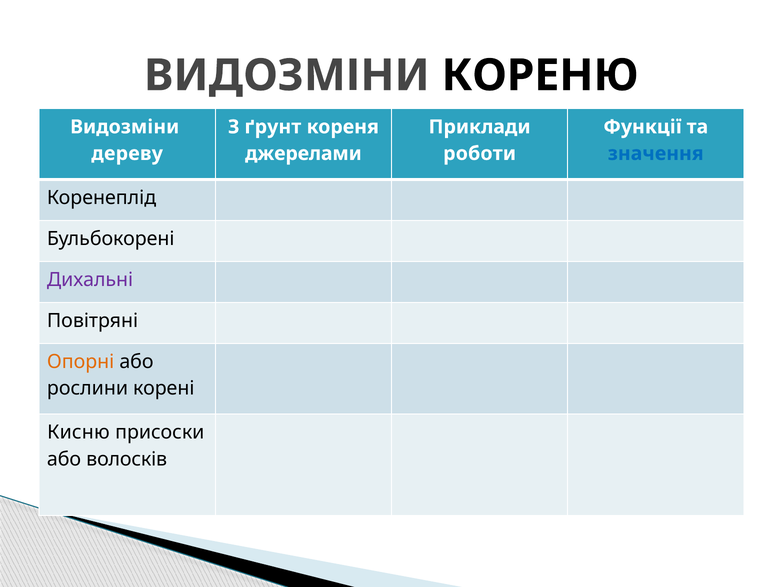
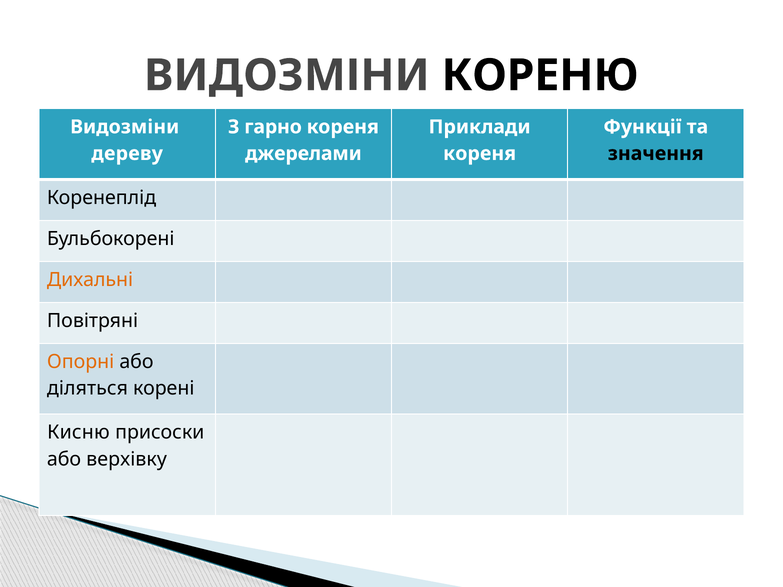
ґрунт: ґрунт -> гарно (273, 127)
роботи: роботи -> кореня (480, 154)
значення colour: blue -> black (656, 154)
Дихальні colour: purple -> orange (90, 280)
рослини: рослини -> діляться (87, 389)
волосків: волосків -> верхівку (127, 459)
